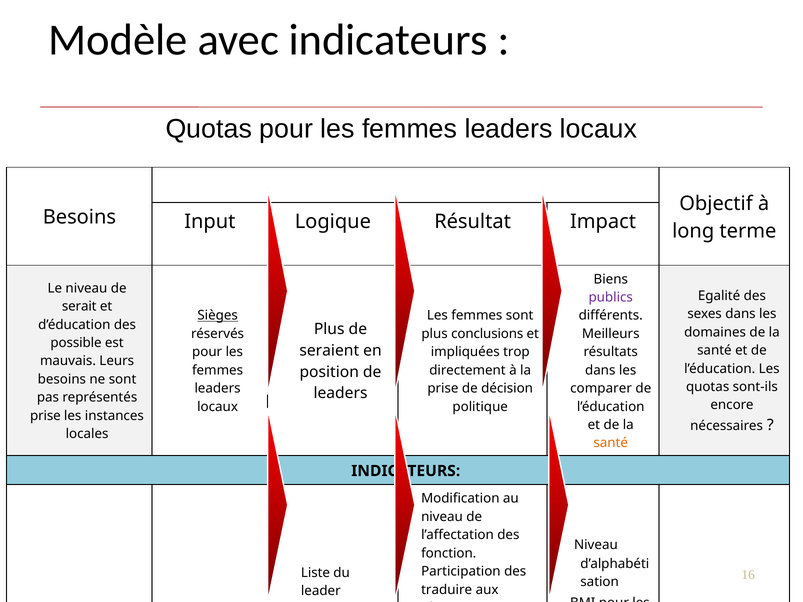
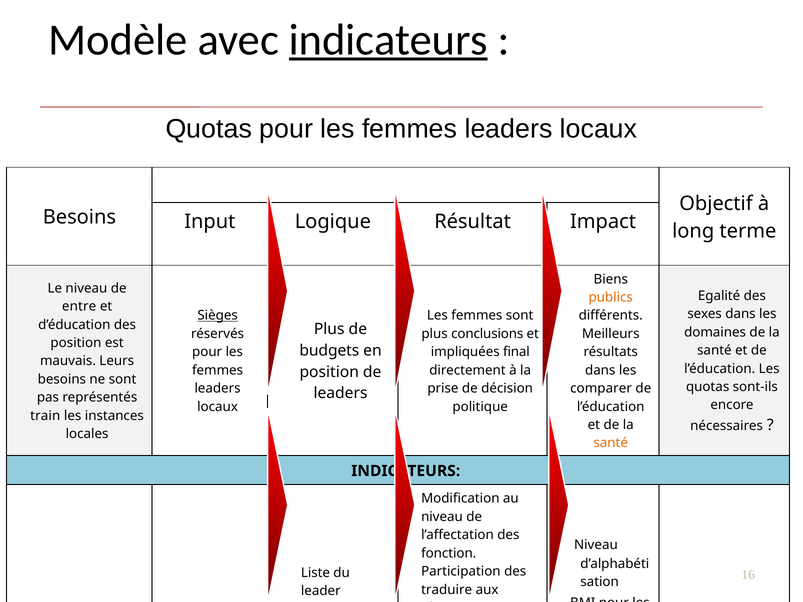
indicateurs underline: none -> present (388, 40)
publics colour: purple -> orange (611, 298)
serait: serait -> entre (79, 307)
possible: possible -> position (76, 343)
seraient: seraient -> budgets (329, 351)
trop: trop -> final (516, 352)
prise: prise -> train (45, 416)
